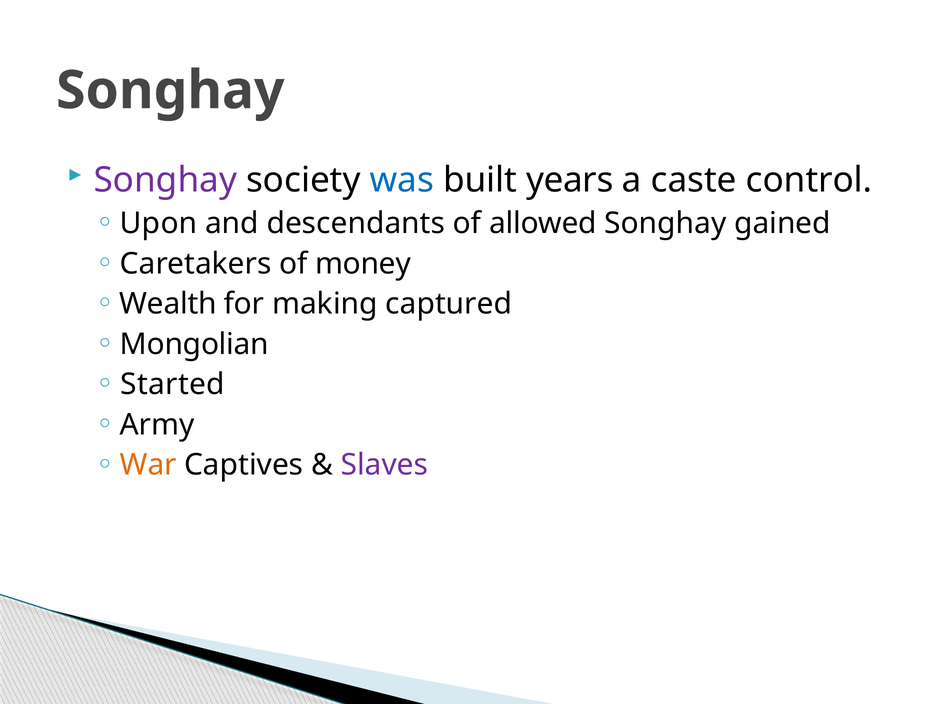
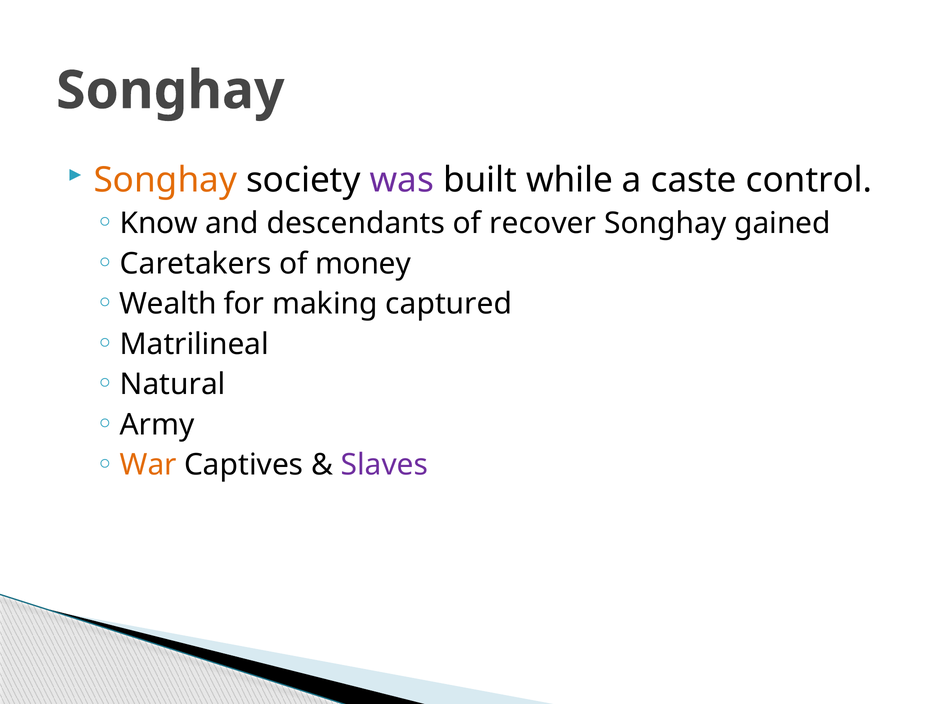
Songhay colour: purple -> orange (165, 180)
was colour: blue -> purple (402, 180)
years: years -> while (570, 180)
Upon: Upon -> Know (159, 223)
allowed: allowed -> recover (543, 223)
Mongolian: Mongolian -> Matrilineal (194, 344)
Started: Started -> Natural (173, 384)
